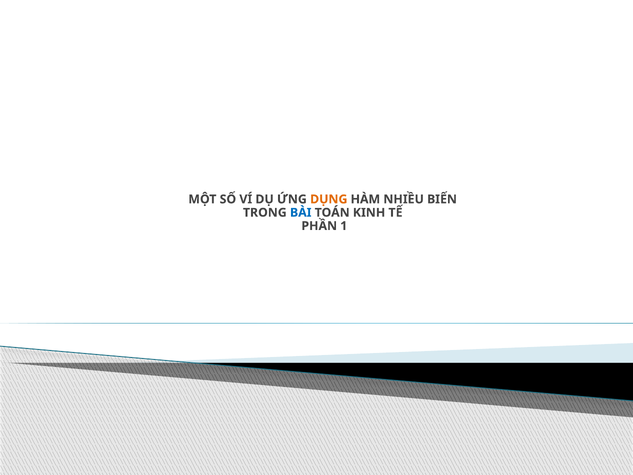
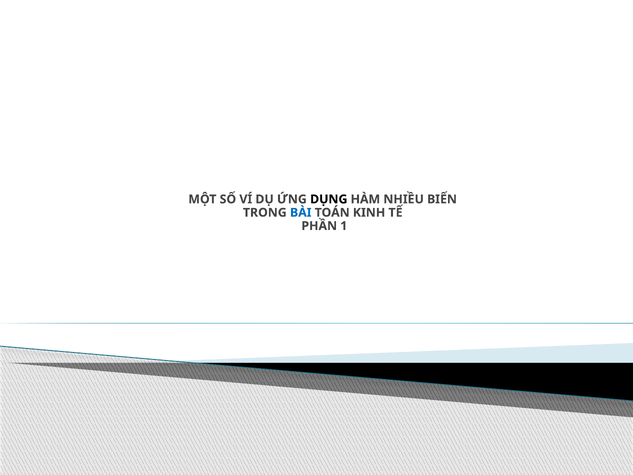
DỤNG colour: orange -> black (329, 199)
